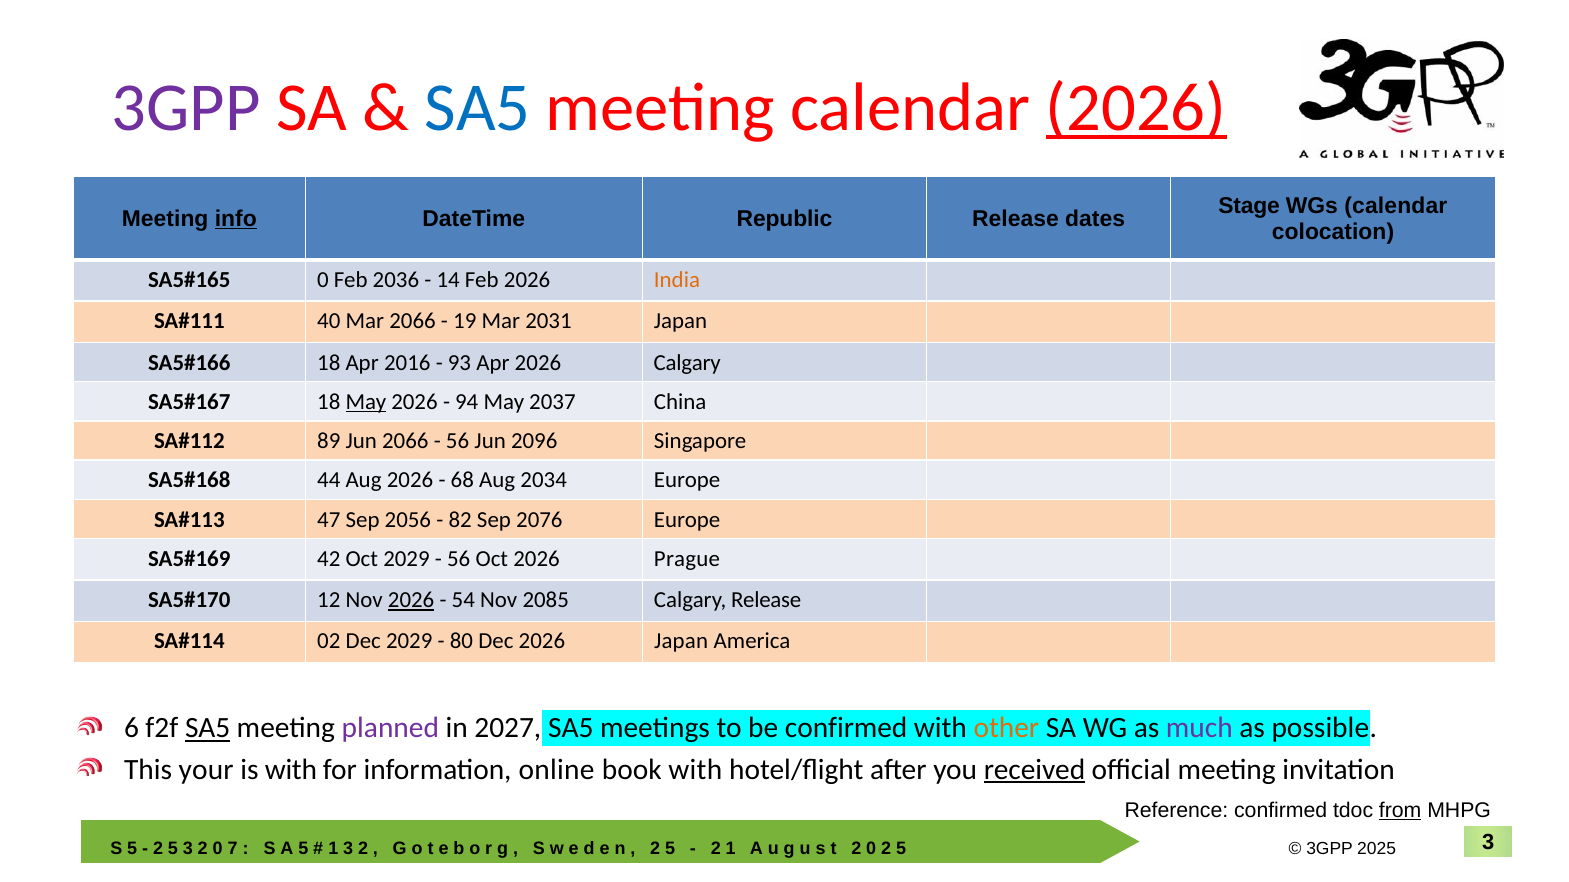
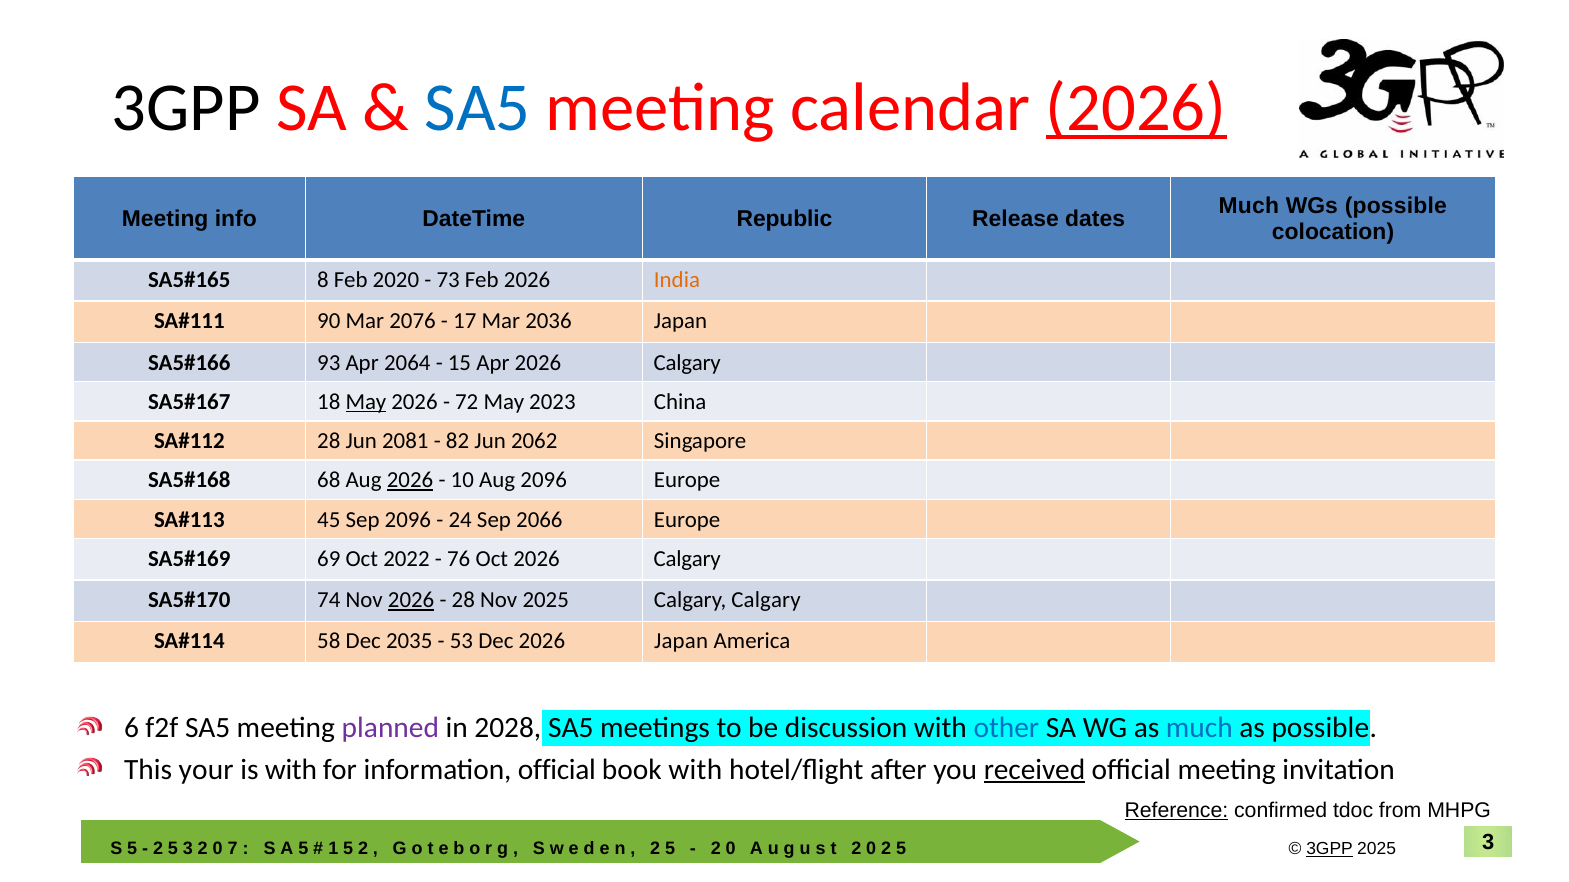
3GPP colour: purple -> black (186, 108)
Stage: Stage -> Much (1249, 206)
WGs calendar: calendar -> possible (1396, 206)
info underline: present -> none (236, 219)
0: 0 -> 8 (323, 280)
2036: 2036 -> 2020 (396, 280)
14: 14 -> 73 (448, 280)
40: 40 -> 90 (329, 321)
Mar 2066: 2066 -> 2076 (413, 321)
19: 19 -> 17 (465, 321)
2031: 2031 -> 2036 (548, 321)
18: 18 -> 93 (329, 363)
2016: 2016 -> 2064 (407, 363)
93: 93 -> 15 (460, 363)
94: 94 -> 72 (467, 402)
2037: 2037 -> 2023 (552, 402)
89: 89 -> 28 (329, 441)
Jun 2066: 2066 -> 2081 (405, 441)
56: 56 -> 82 (458, 441)
2096: 2096 -> 2062 (534, 441)
44: 44 -> 68 (329, 481)
2026 underline: none -> present (410, 481)
68: 68 -> 10 (462, 481)
Aug 2034: 2034 -> 2096 (544, 481)
47: 47 -> 45 (329, 520)
Sep 2056: 2056 -> 2096 (408, 520)
82: 82 -> 24 (460, 520)
2076: 2076 -> 2066 (539, 520)
42: 42 -> 69 (329, 559)
Oct 2029: 2029 -> 2022 (406, 559)
56: 56 -> 76 (459, 559)
Oct 2026 Prague: Prague -> Calgary (687, 559)
12: 12 -> 74 (329, 600)
54: 54 -> 28 (463, 600)
Nov 2085: 2085 -> 2025 (546, 600)
Calgary Release: Release -> Calgary (766, 600)
02: 02 -> 58 (329, 642)
Dec 2029: 2029 -> 2035 (409, 642)
80: 80 -> 53 (461, 642)
SA5 underline: present -> none (208, 729)
2027: 2027 -> 2028 (508, 729)
be confirmed: confirmed -> discussion (846, 729)
other colour: orange -> blue (1006, 729)
much colour: purple -> blue (1199, 729)
information online: online -> official (557, 770)
Reference underline: none -> present (1176, 811)
from underline: present -> none (1400, 811)
3: 3 -> 5 (348, 849)
1: 1 -> 0 (731, 849)
3GPP underline: none -> present (1330, 849)
